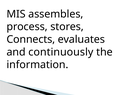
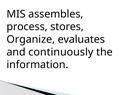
Connects: Connects -> Organize (31, 39)
